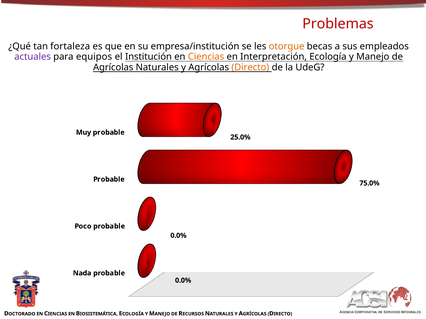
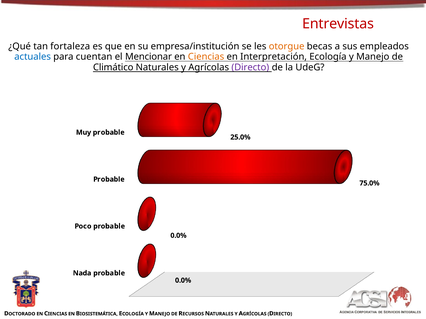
Problemas: Problemas -> Entrevistas (338, 24)
actuales colour: purple -> blue (33, 57)
equipos: equipos -> cuentan (94, 57)
Institución: Institución -> Mencionar (149, 57)
Agrícolas: Agrícolas -> Climático (113, 68)
Directo colour: orange -> purple (250, 68)
